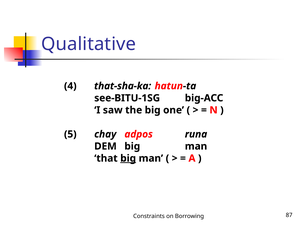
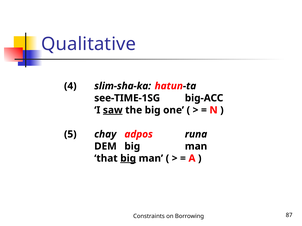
that-sha-ka: that-sha-ka -> slim-sha-ka (123, 86)
see-BITU-1SG: see-BITU-1SG -> see-TIME-1SG (127, 98)
saw underline: none -> present (113, 110)
